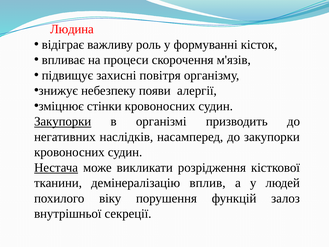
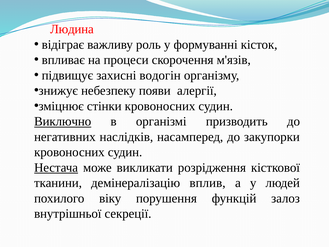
повітря: повітря -> водогін (160, 75)
Закупорки: Закупорки -> Виключно (63, 121)
